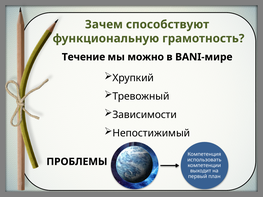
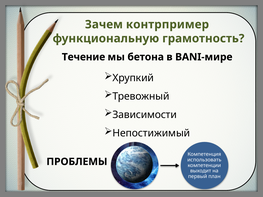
способствуют: способствуют -> контрпример (167, 25)
можно: можно -> бетона (146, 57)
